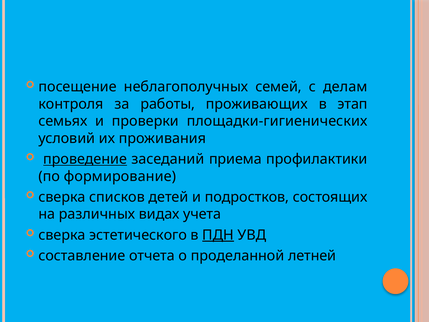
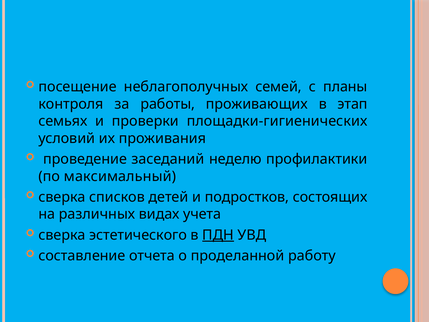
делам: делам -> планы (345, 87)
проведение underline: present -> none (85, 159)
приема: приема -> неделю (235, 159)
формирование: формирование -> максимальный (120, 176)
летней: летней -> работу (312, 256)
